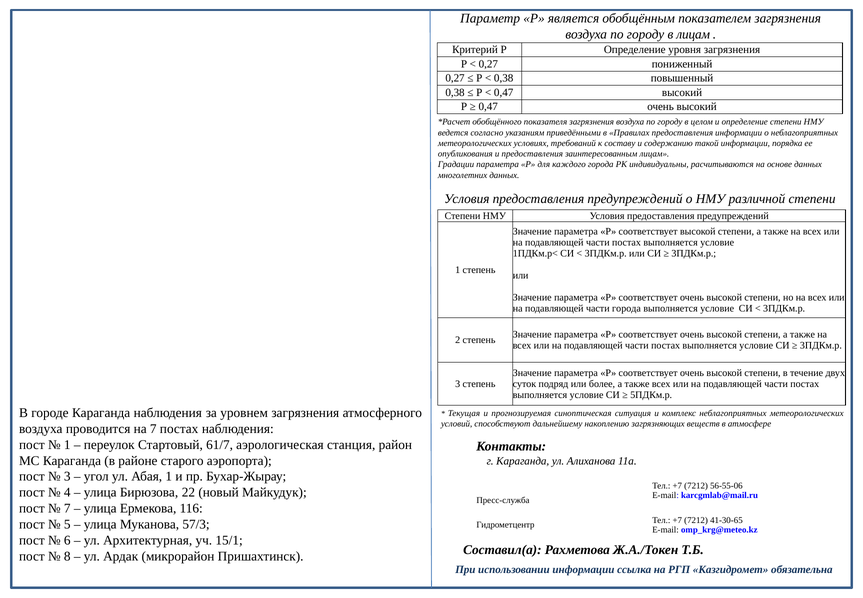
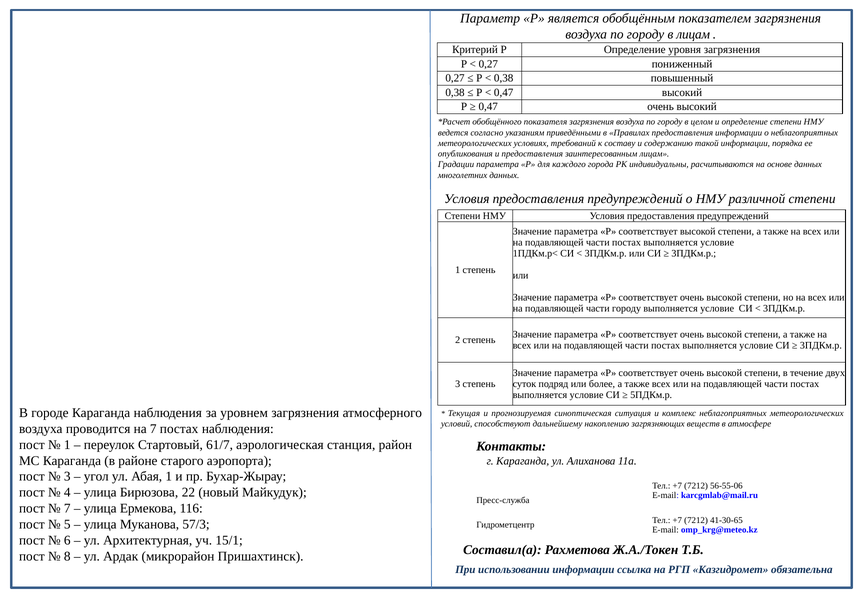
части города: города -> городу (627, 308)
